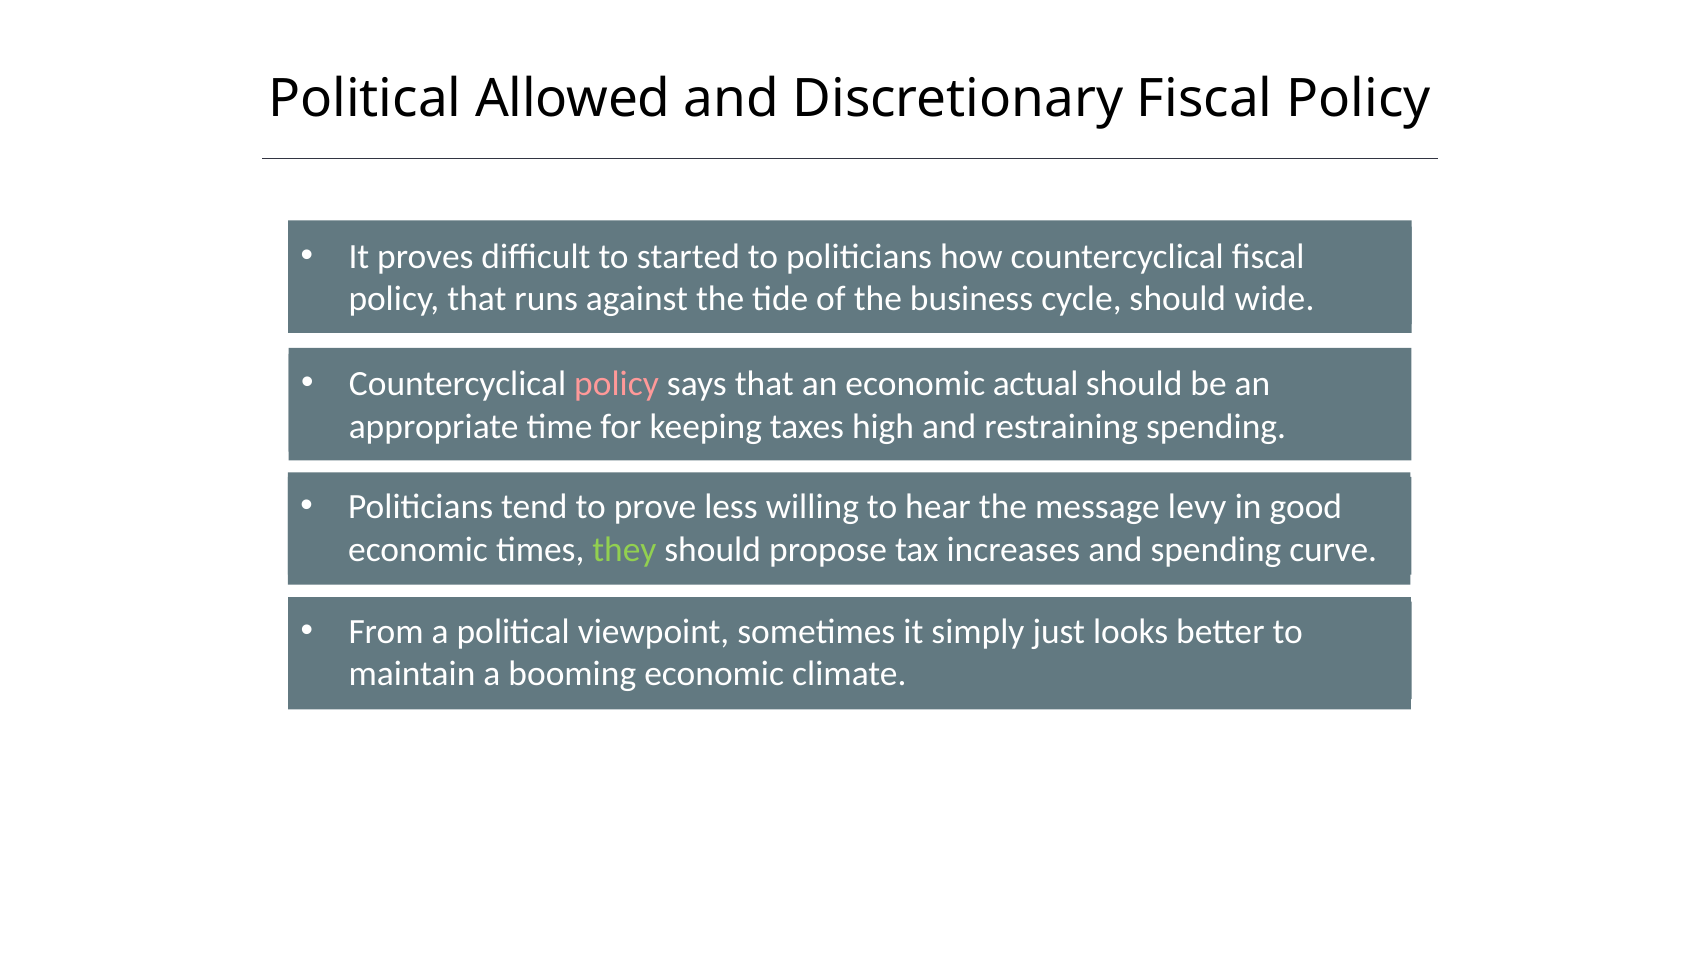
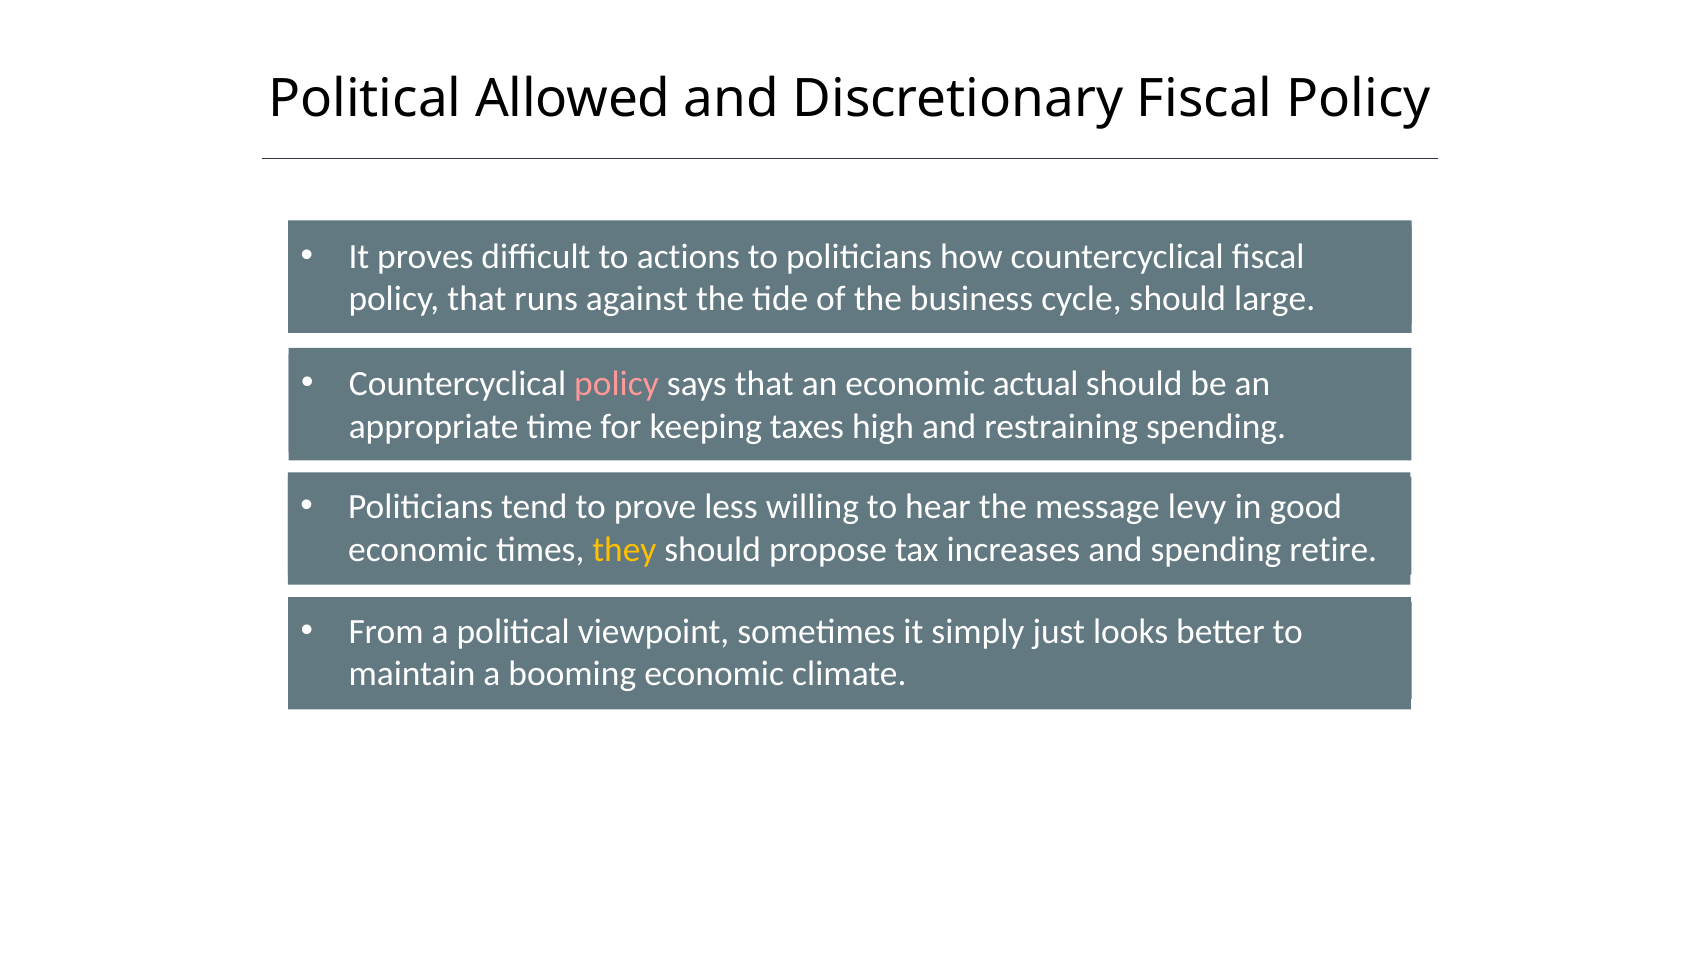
started: started -> actions (688, 257)
wide: wide -> large (1275, 299)
they colour: light green -> yellow (624, 550)
curve: curve -> retire (1333, 550)
